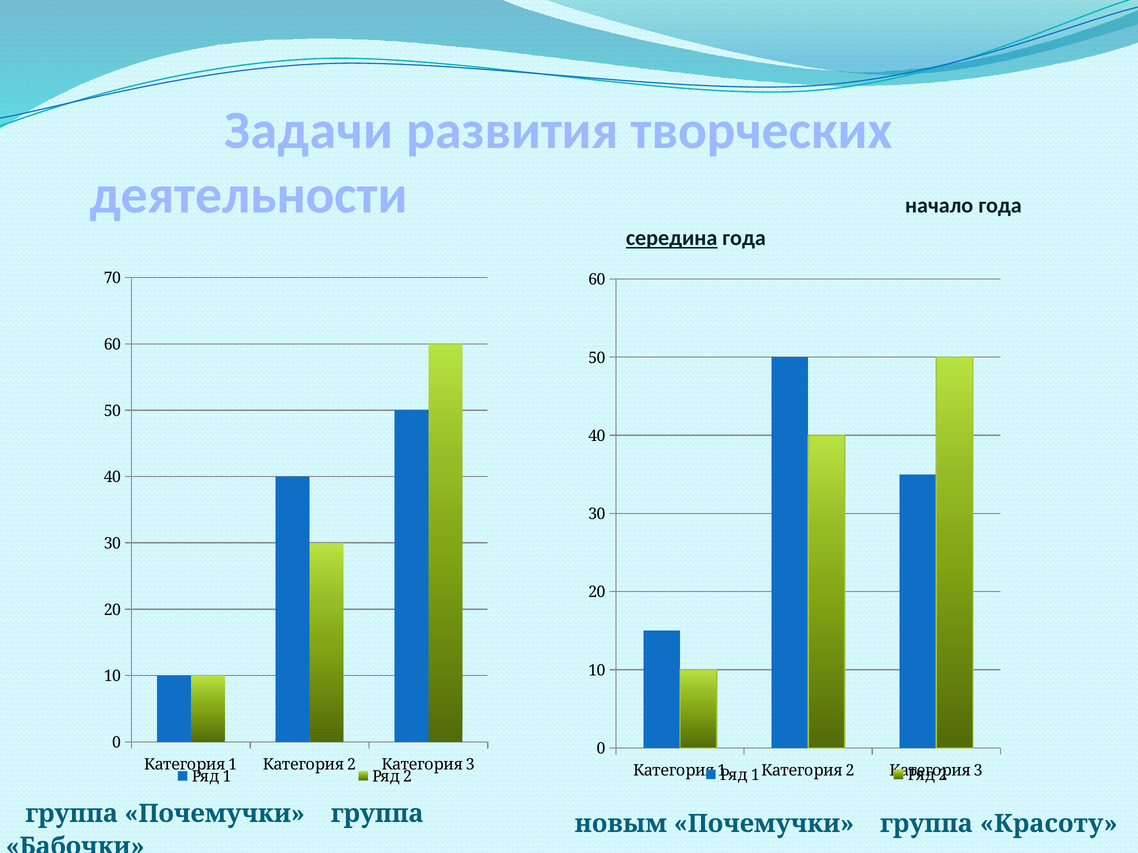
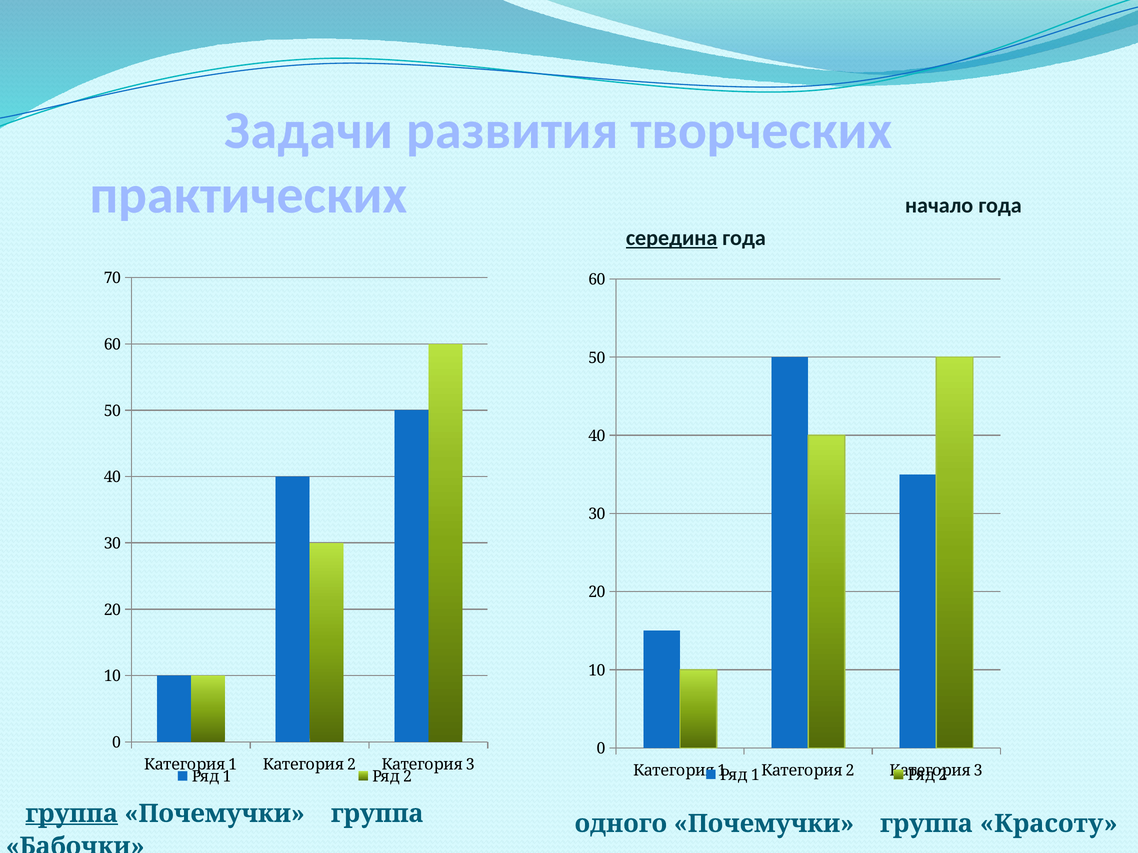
деятельности: деятельности -> практических (249, 195)
группа underline: none -> present (72, 814)
новым: новым -> одного (621, 824)
